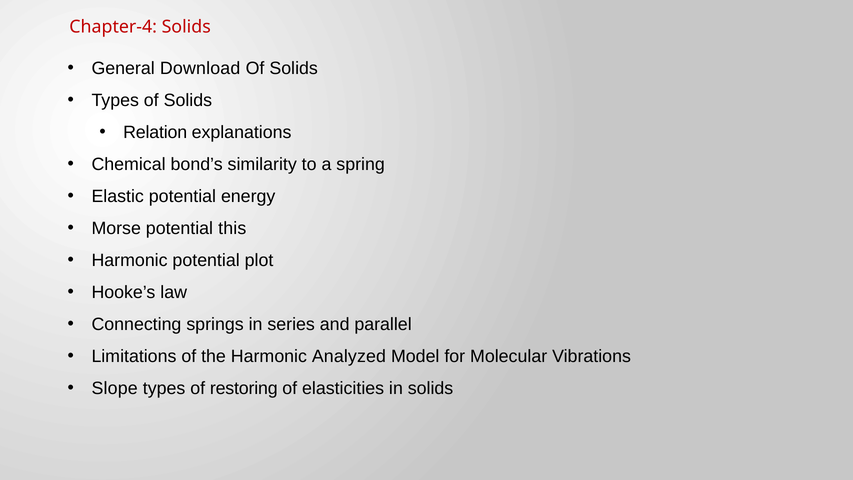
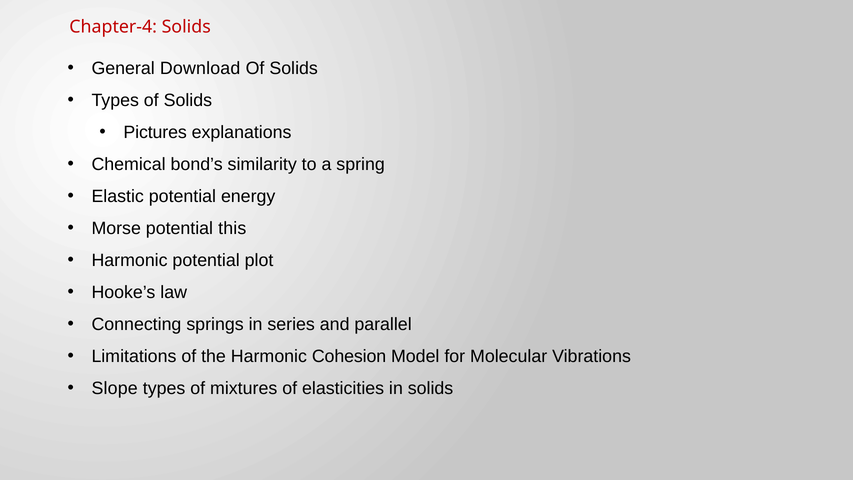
Relation: Relation -> Pictures (155, 133)
Analyzed: Analyzed -> Cohesion (349, 356)
restoring: restoring -> mixtures (244, 388)
